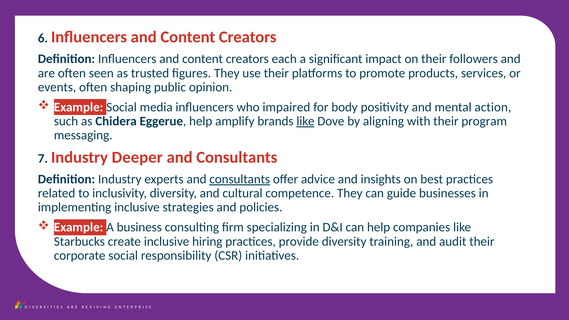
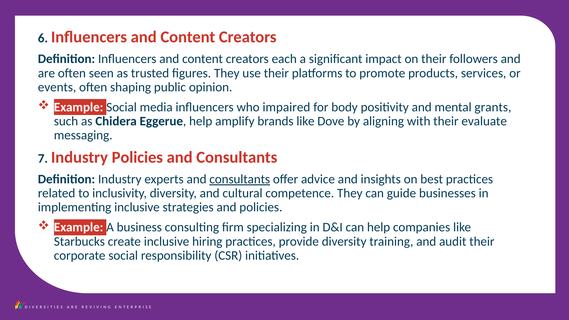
action: action -> grants (493, 107)
like underline: present -> none (306, 121)
program: program -> evaluate (484, 121)
Industry Deeper: Deeper -> Policies (137, 157)
